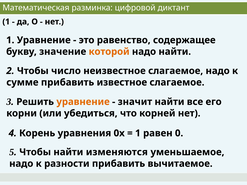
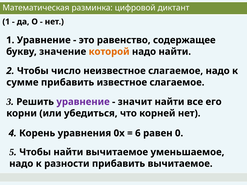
уравнение colour: orange -> purple (83, 102)
1: 1 -> 6 (138, 133)
найти изменяются: изменяются -> вычитаемое (117, 152)
